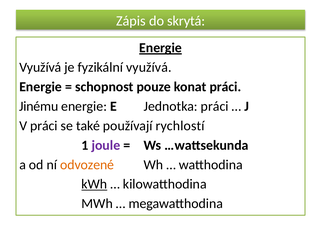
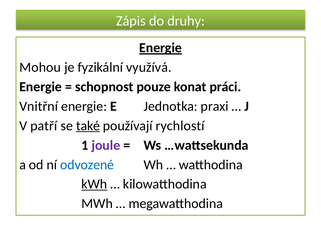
skrytá: skrytá -> druhy (186, 21)
Využívá: Využívá -> Mohou (40, 67)
Jinému: Jinému -> Vnitřní (39, 106)
Jednotka práci: práci -> praxi (215, 106)
V práci: práci -> patří (44, 126)
také underline: none -> present (88, 126)
odvozené colour: orange -> blue (87, 165)
